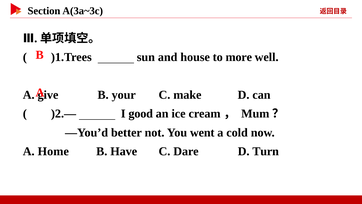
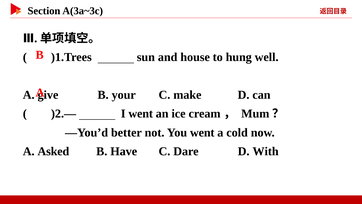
more: more -> hung (239, 57)
I good: good -> went (141, 114)
Home: Home -> Asked (53, 151)
Turn: Turn -> With (266, 151)
